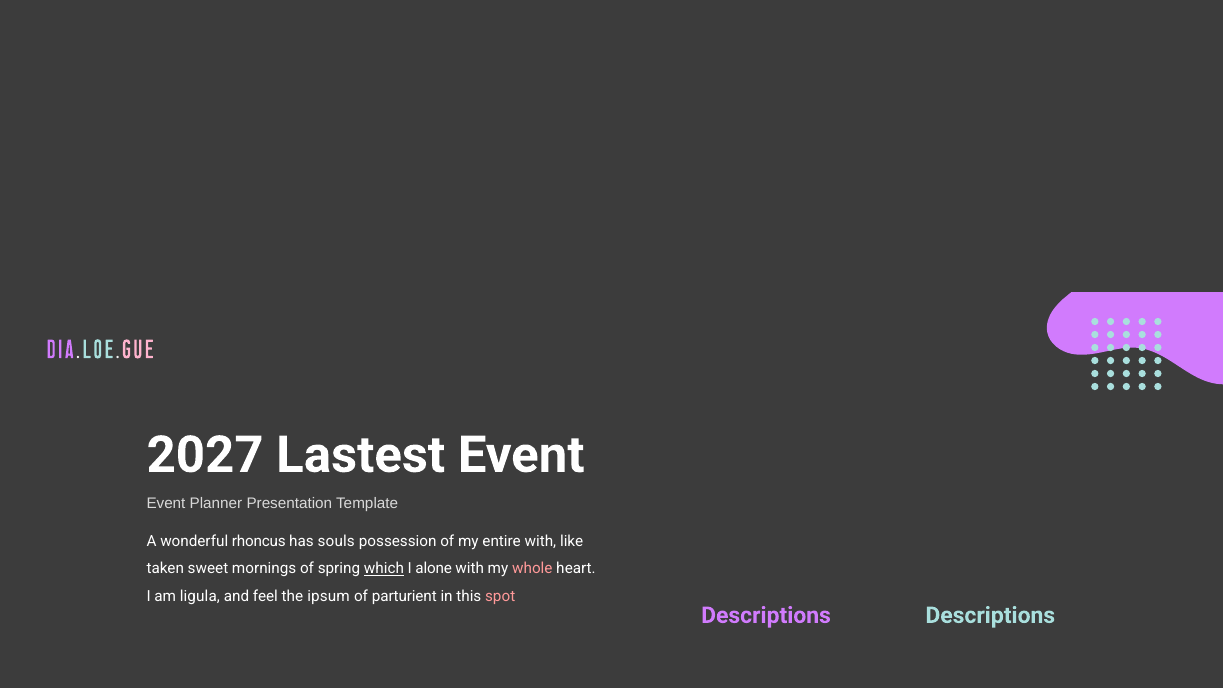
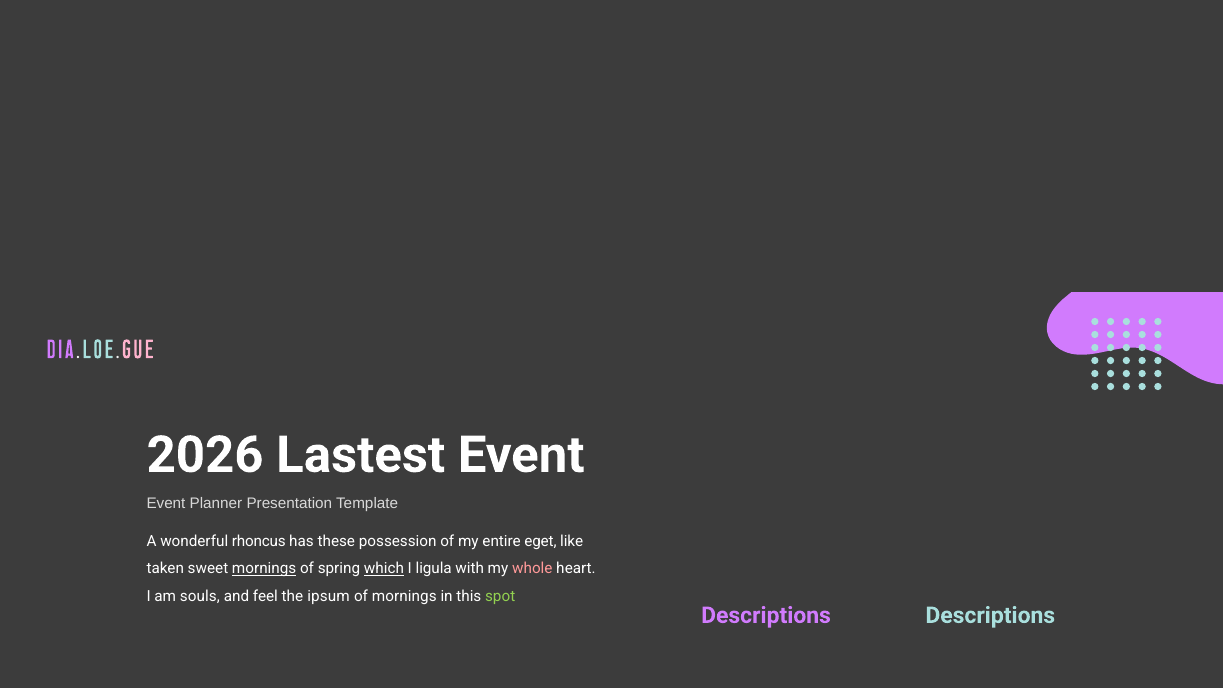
2027: 2027 -> 2026 (205, 455)
souls: souls -> these (336, 541)
entire with: with -> eget (540, 541)
mornings underline: none -> present (264, 568)
alone: alone -> ligula (434, 568)
ligula: ligula -> souls (200, 596)
of parturient: parturient -> mornings (404, 596)
spot colour: pink -> light green (500, 596)
